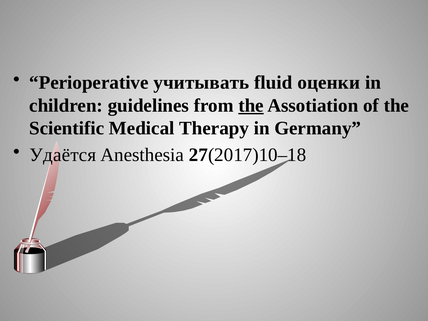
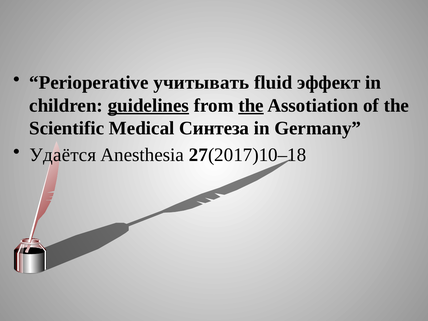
оценки: оценки -> эффект (329, 83)
guidelines underline: none -> present (148, 106)
Therapy: Therapy -> Синтеза (214, 128)
